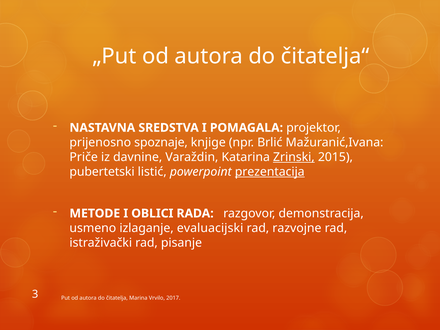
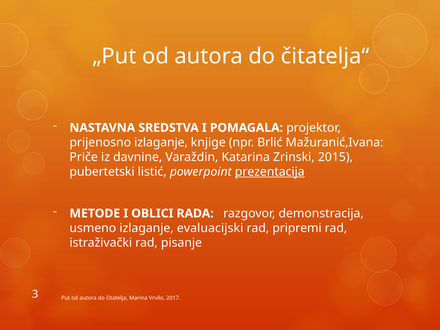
prijenosno spoznaje: spoznaje -> izlaganje (161, 142)
Zrinski underline: present -> none (294, 157)
razvojne: razvojne -> pripremi (297, 228)
